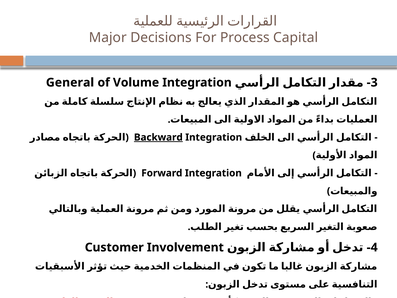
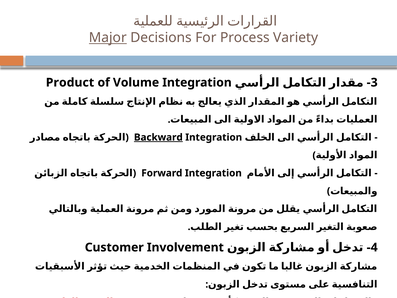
Major underline: none -> present (108, 38)
Capital: Capital -> Variety (296, 38)
General: General -> Product (70, 82)
